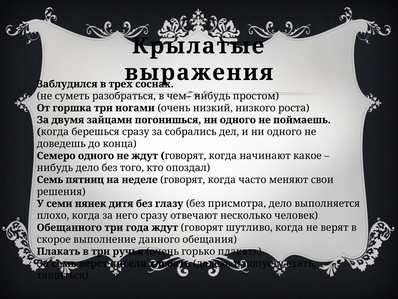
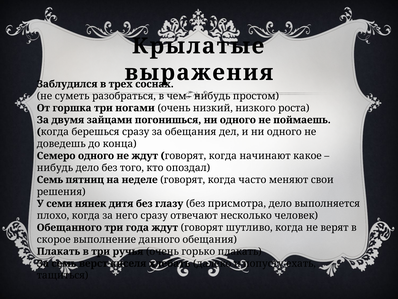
за собрались: собрались -> обещания (191, 132)
